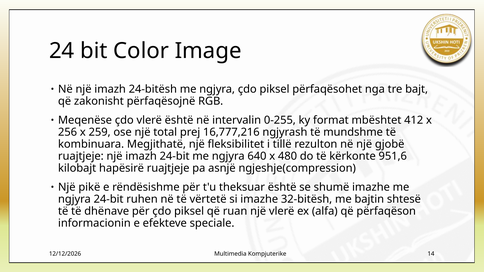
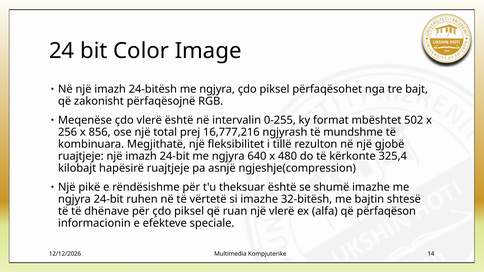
412: 412 -> 502 (414, 120)
259: 259 -> 856 (100, 132)
951,6: 951,6 -> 325,4 (393, 156)
